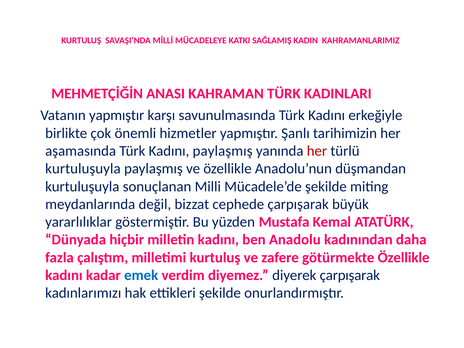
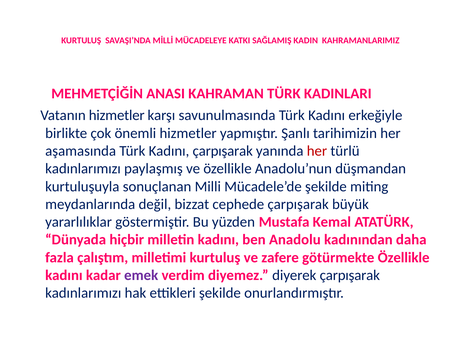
Vatanın yapmıştır: yapmıştır -> hizmetler (117, 115)
Kadını paylaşmış: paylaşmış -> çarpışarak (223, 151)
kurtuluşuyla: kurtuluşuyla -> kadınlarımızı (83, 169)
emek colour: blue -> purple (141, 275)
